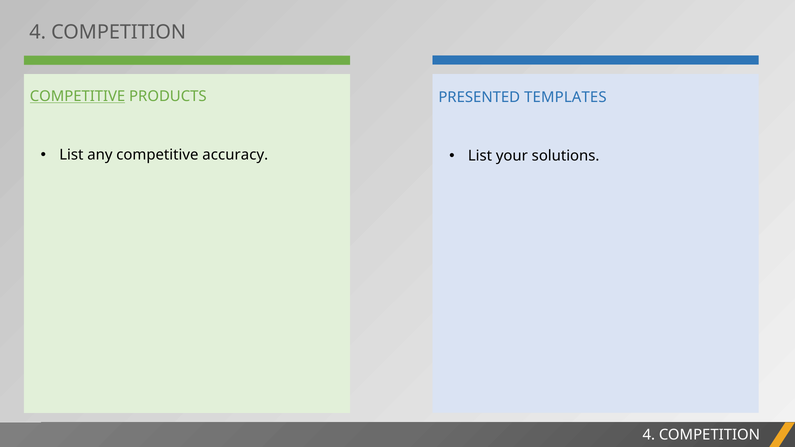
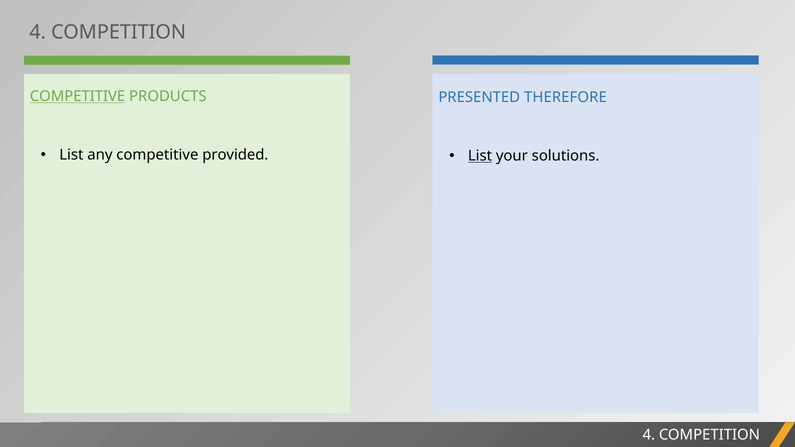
TEMPLATES: TEMPLATES -> THEREFORE (565, 97)
accuracy: accuracy -> provided (235, 155)
List underline: none -> present (480, 156)
